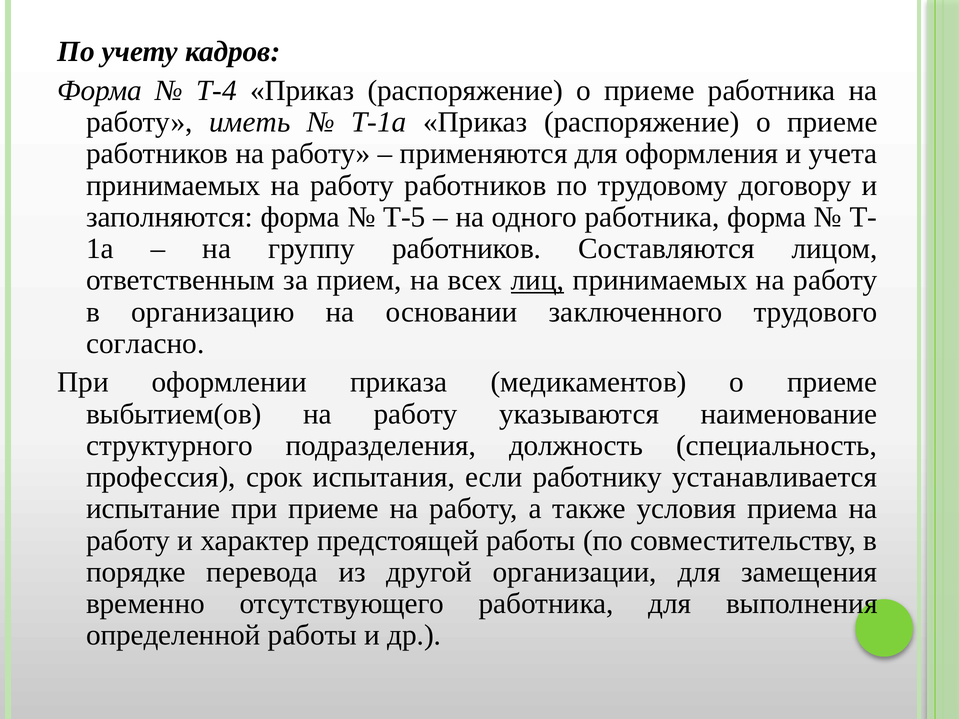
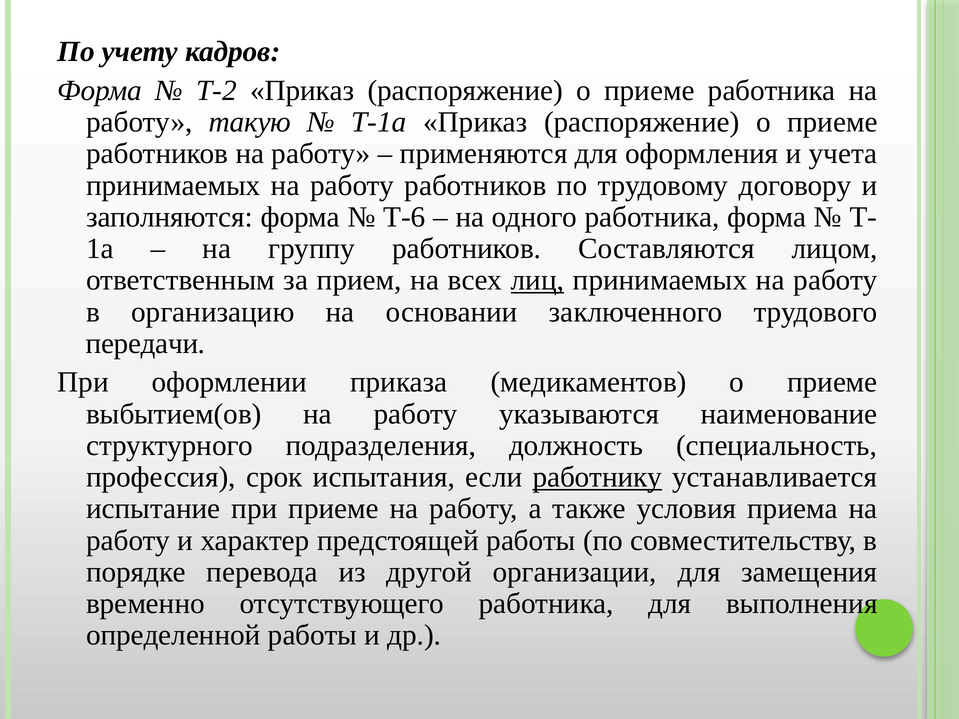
Т-4: Т-4 -> Т-2 (216, 90)
иметь: иметь -> такую (250, 122)
Т-5: Т-5 -> Т-6 (404, 217)
согласно: согласно -> передачи (145, 344)
работнику underline: none -> present (597, 477)
